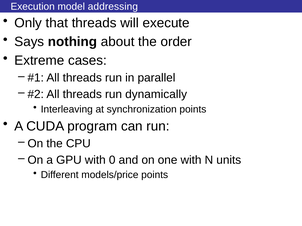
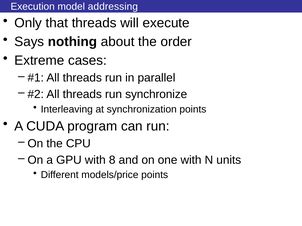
dynamically: dynamically -> synchronize (156, 94)
0: 0 -> 8 (112, 160)
